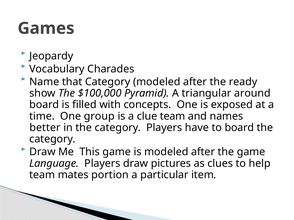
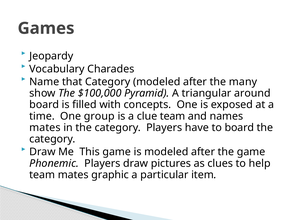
ready: ready -> many (243, 82)
better: better -> mates (45, 128)
Language: Language -> Phonemic (54, 164)
portion: portion -> graphic (110, 175)
